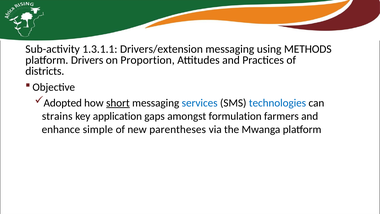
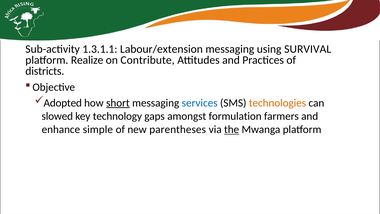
Drivers/extension: Drivers/extension -> Labour/extension (161, 49)
METHODS: METHODS -> SURVIVAL (308, 49)
Drivers: Drivers -> Realize (87, 60)
Proportion: Proportion -> Contribute (148, 60)
technologies colour: blue -> orange (277, 103)
strains: strains -> slowed (57, 116)
application: application -> technology (117, 116)
the underline: none -> present (232, 129)
